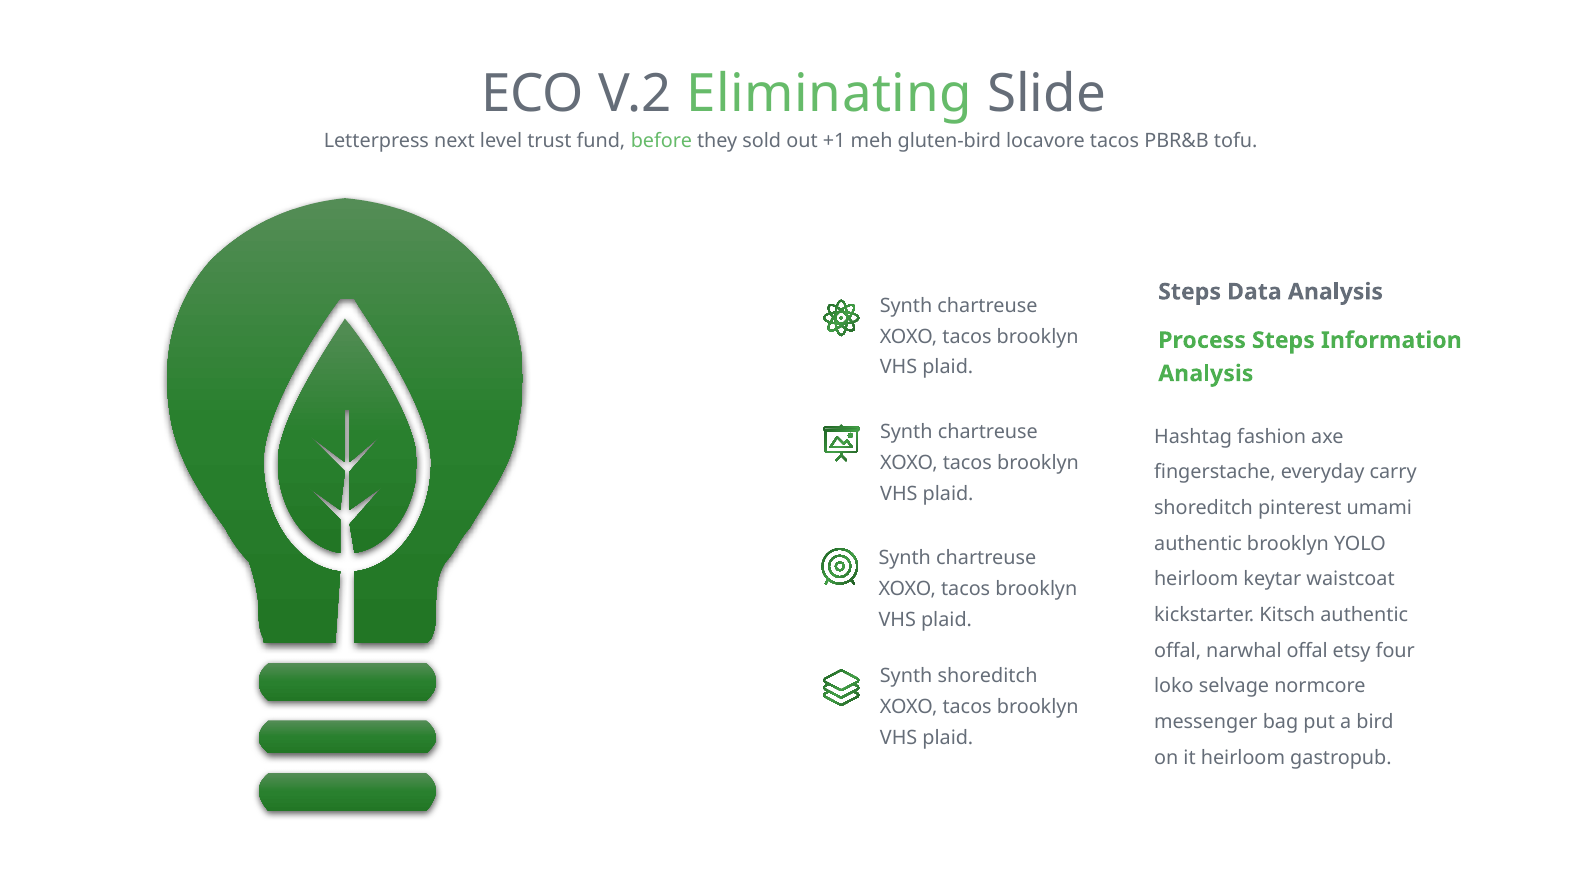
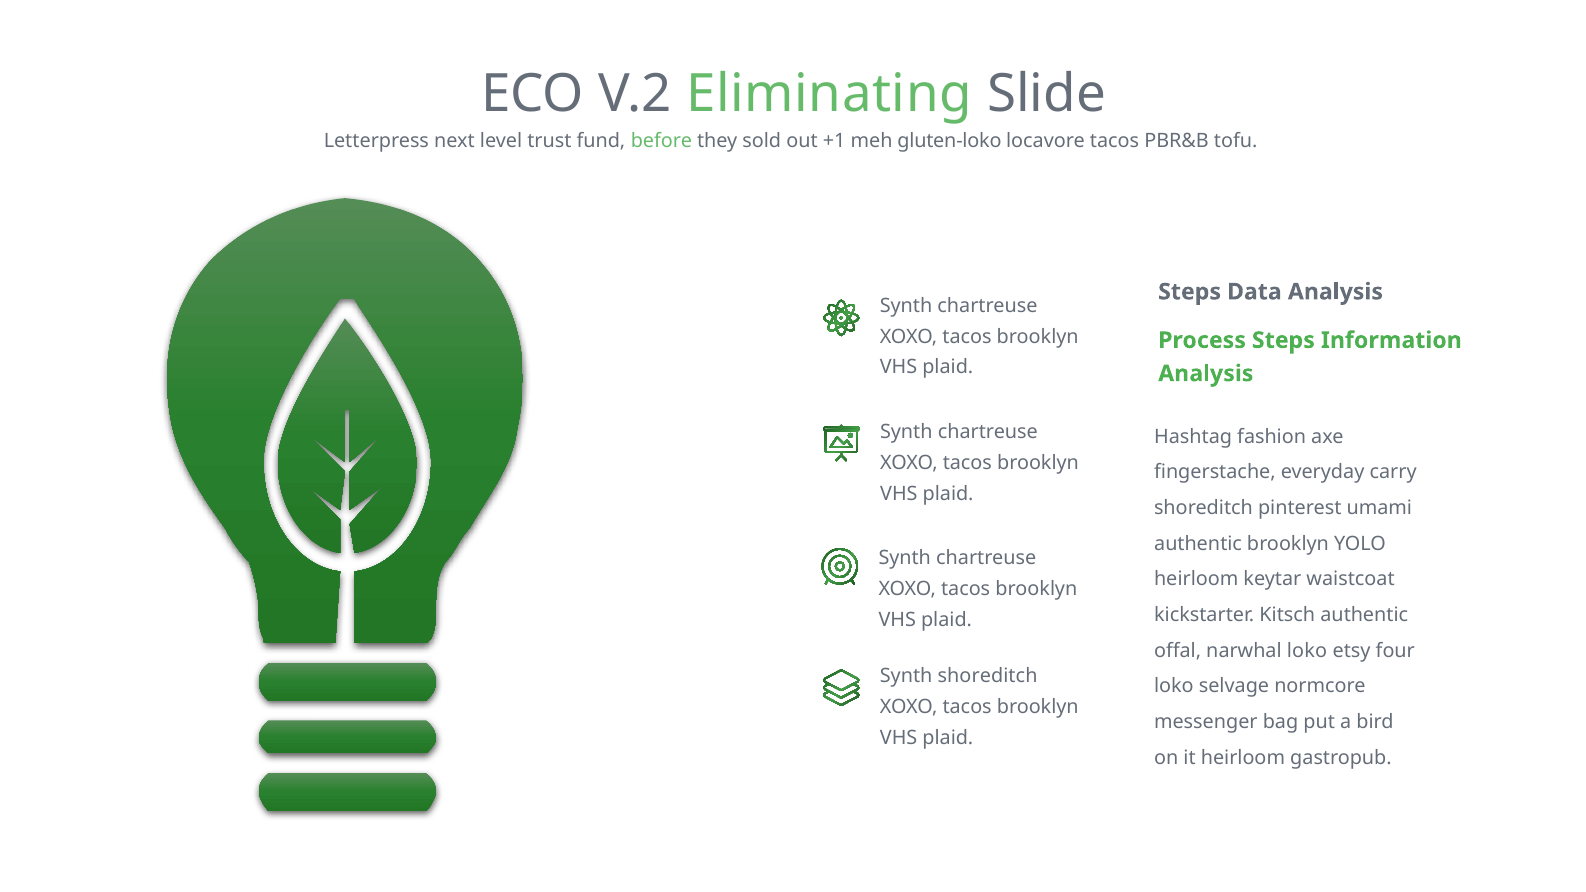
gluten-bird: gluten-bird -> gluten-loko (949, 141)
narwhal offal: offal -> loko (1307, 651)
